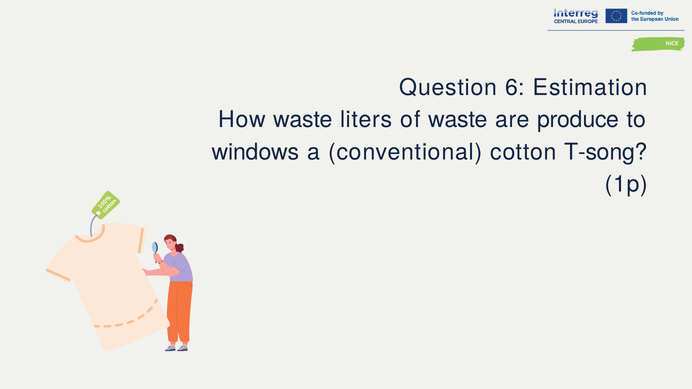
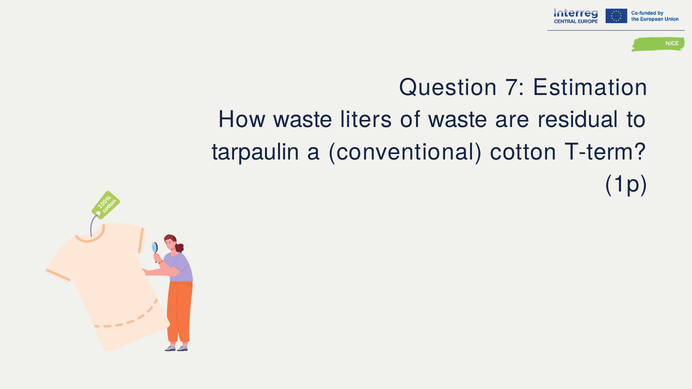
6: 6 -> 7 (515, 88)
produce: produce -> residual (578, 120)
windows: windows -> tarpaulin (256, 152)
T-song: T-song -> T-term (606, 152)
